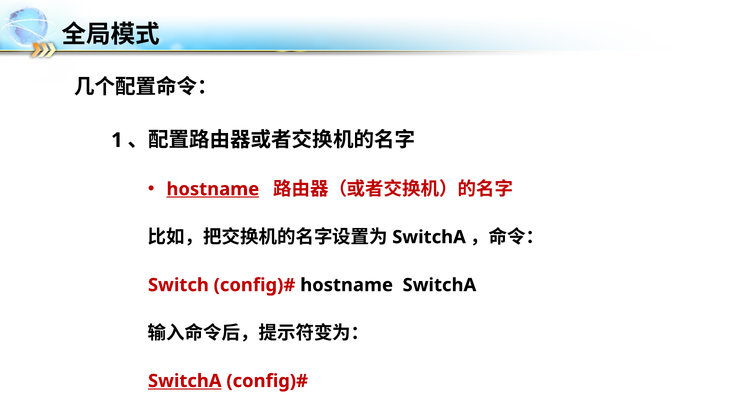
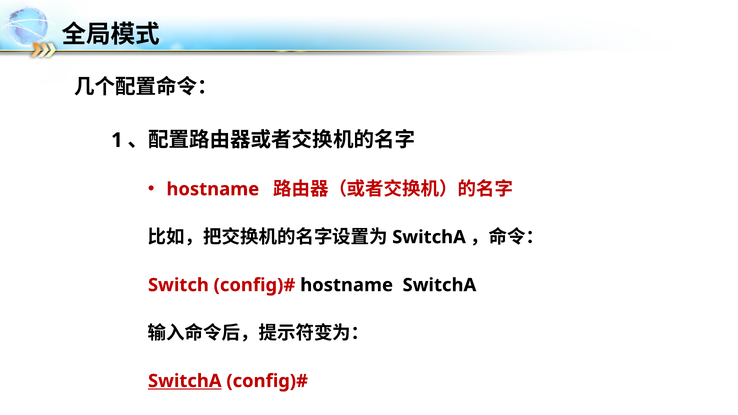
hostname underline: present -> none (213, 189)
